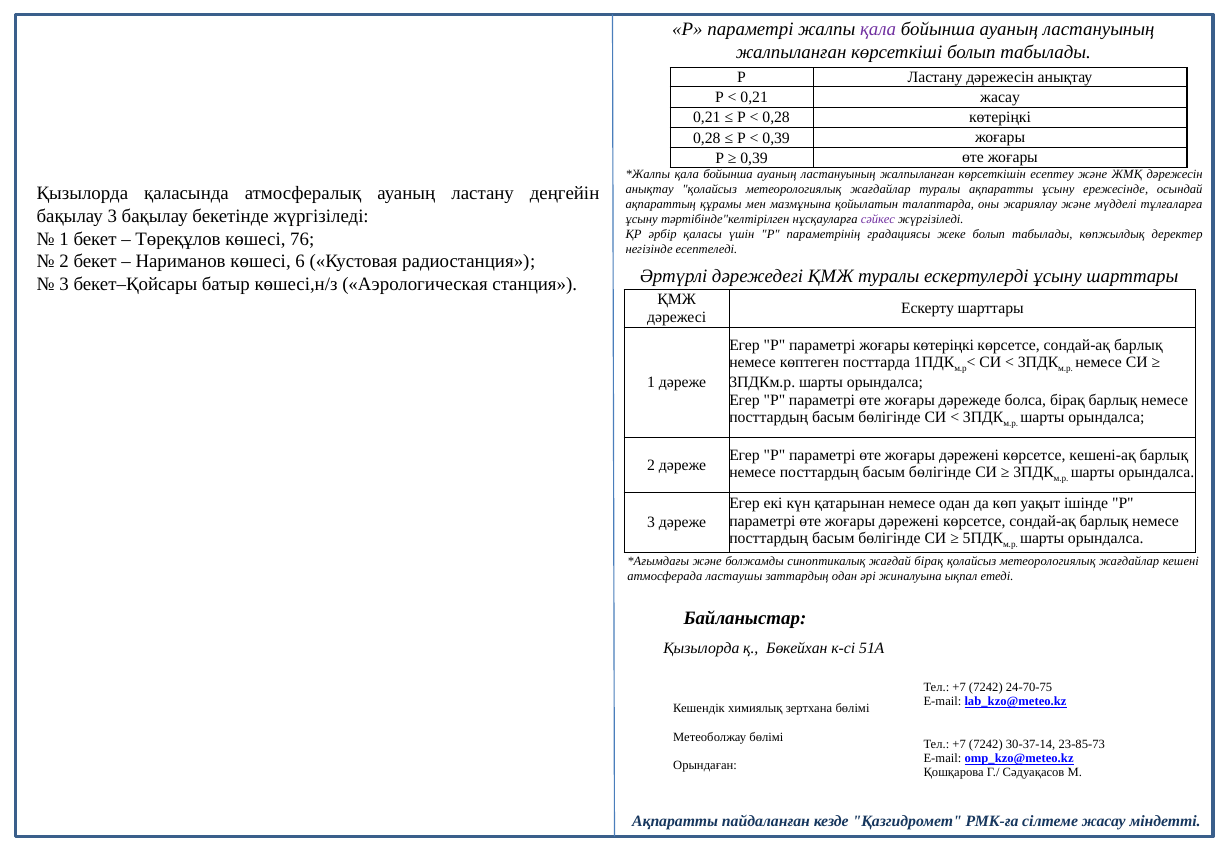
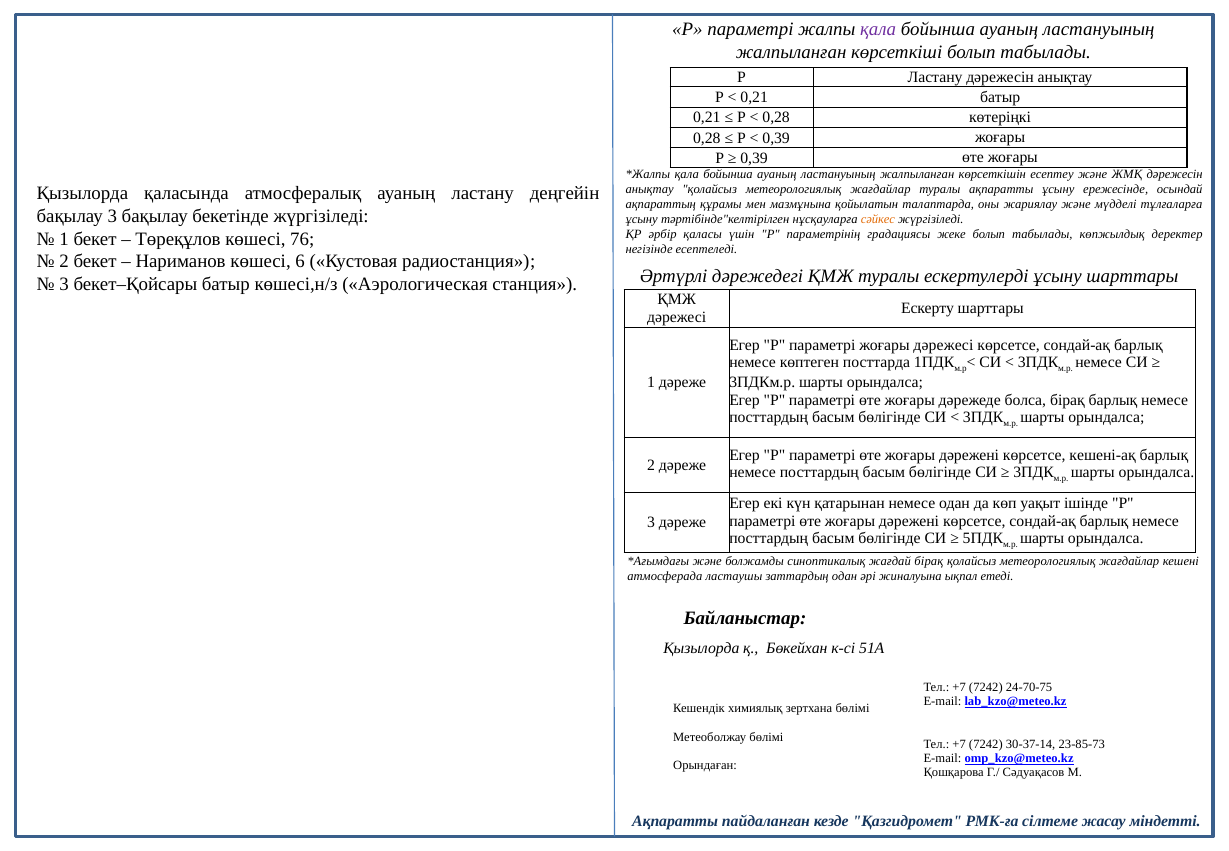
0,21 жасау: жасау -> батыр (1000, 97)
сәйкес colour: purple -> orange (878, 220)
жоғары көтеріңкі: көтеріңкі -> дәрежесі (943, 345)
